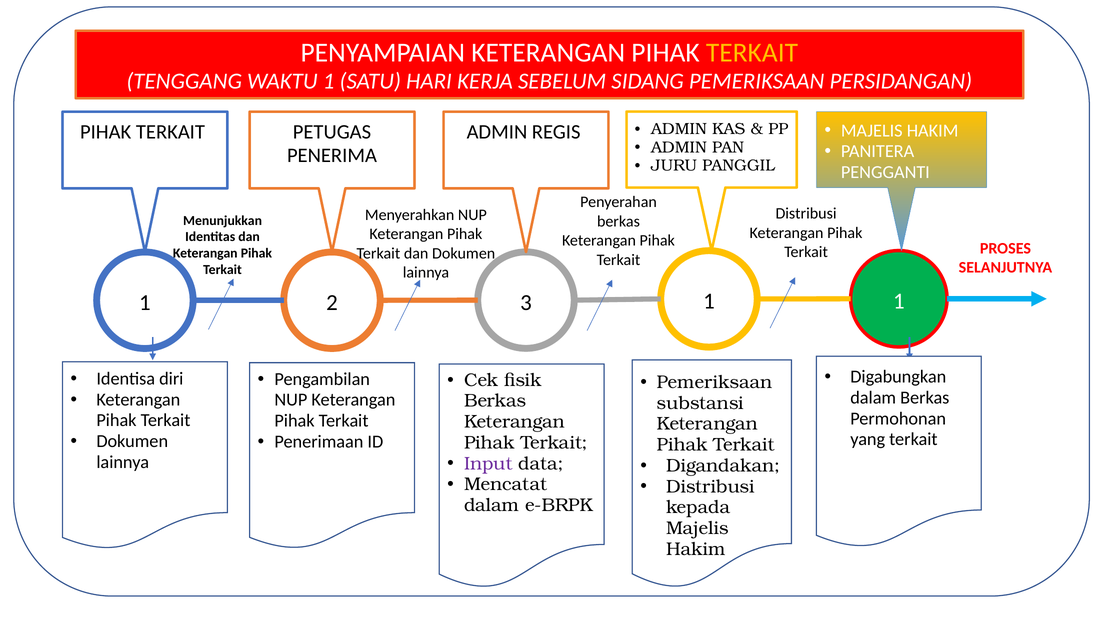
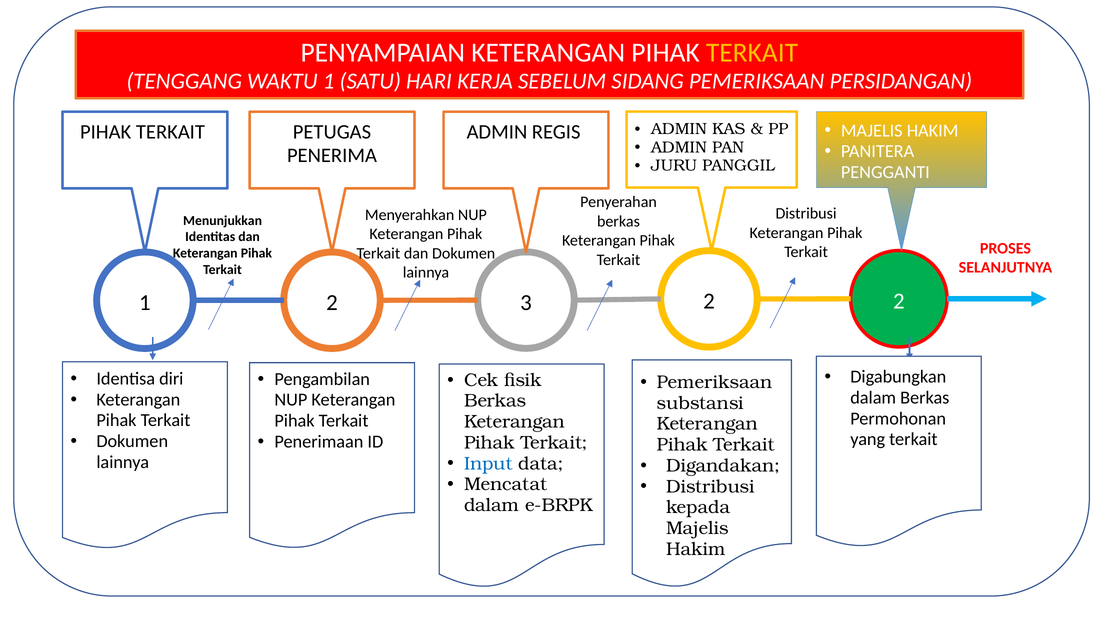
2 1: 1 -> 2 (709, 301)
1: 1 -> 2 (899, 301)
Input colour: purple -> blue (488, 464)
